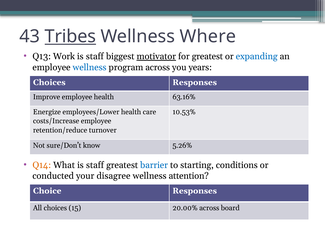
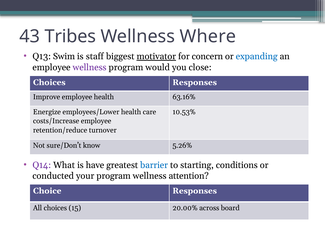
Tribes underline: present -> none (70, 36)
Work: Work -> Swim (64, 56)
for greatest: greatest -> concern (207, 56)
wellness colour: blue -> purple (90, 67)
program across: across -> would (158, 67)
years: years -> close (200, 67)
Q14 colour: orange -> purple (42, 165)
What is staff: staff -> have (95, 165)
your disagree: disagree -> program (114, 176)
